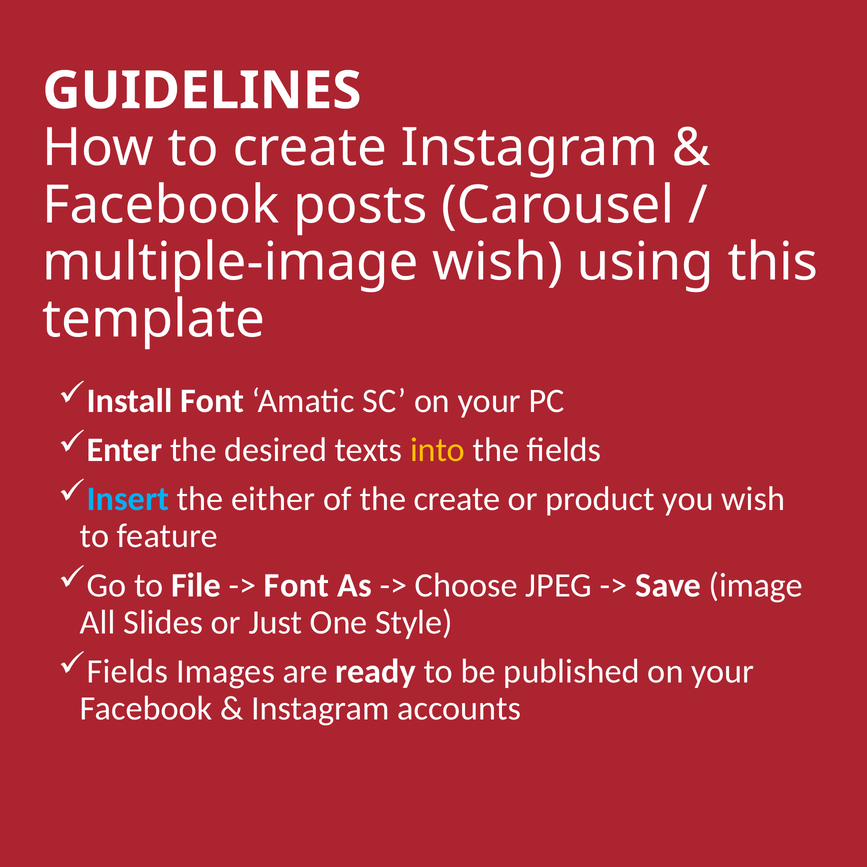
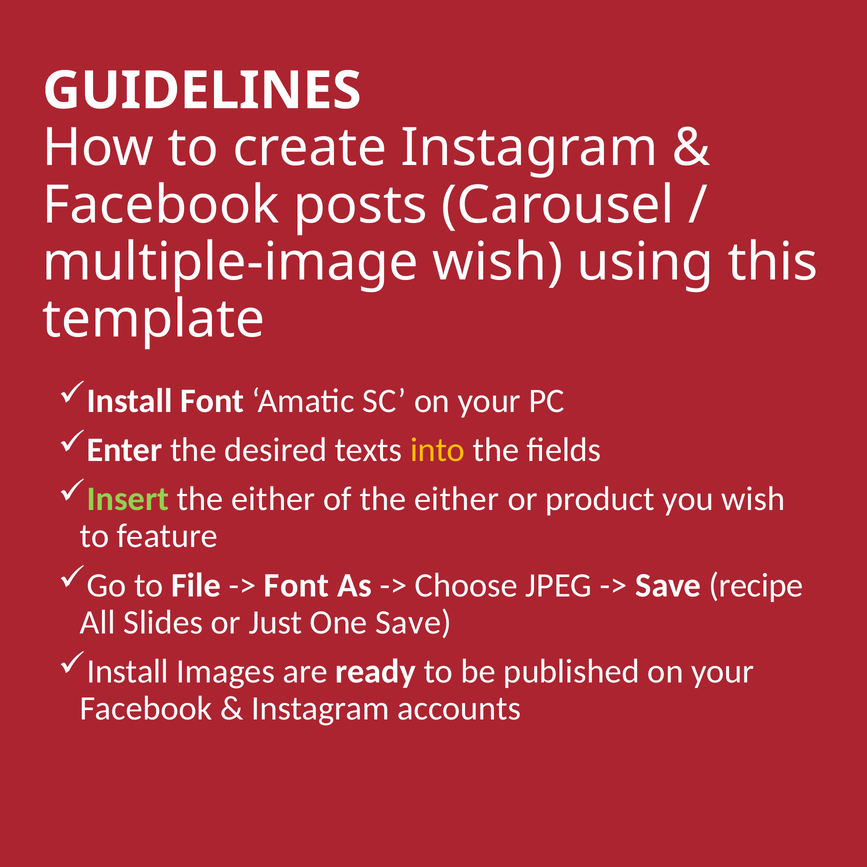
Insert colour: light blue -> light green (128, 499)
of the create: create -> either (457, 499)
image: image -> recipe (756, 585)
One Style: Style -> Save (414, 622)
Fields: Fields -> Install (128, 671)
